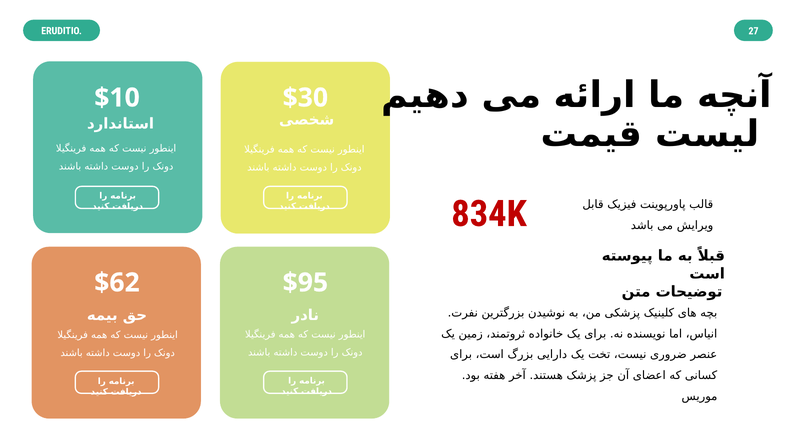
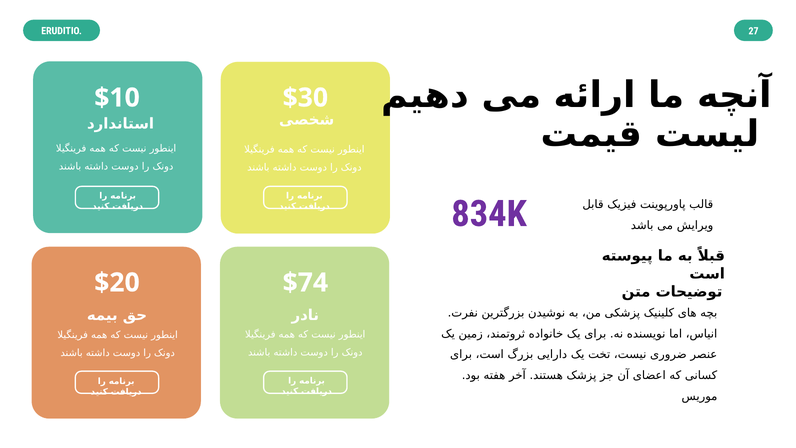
834K colour: red -> purple (489, 214)
$62: $62 -> $20 (117, 282)
$95: $95 -> $74 (305, 282)
